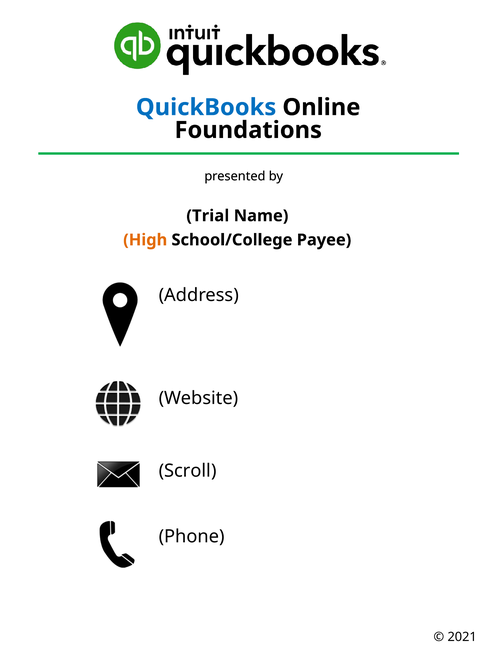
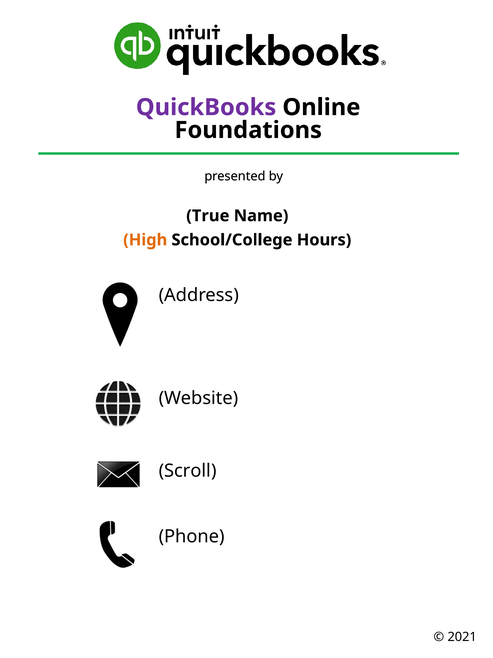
QuickBooks colour: blue -> purple (206, 107)
Trial: Trial -> True (208, 216)
Payee: Payee -> Hours (324, 240)
